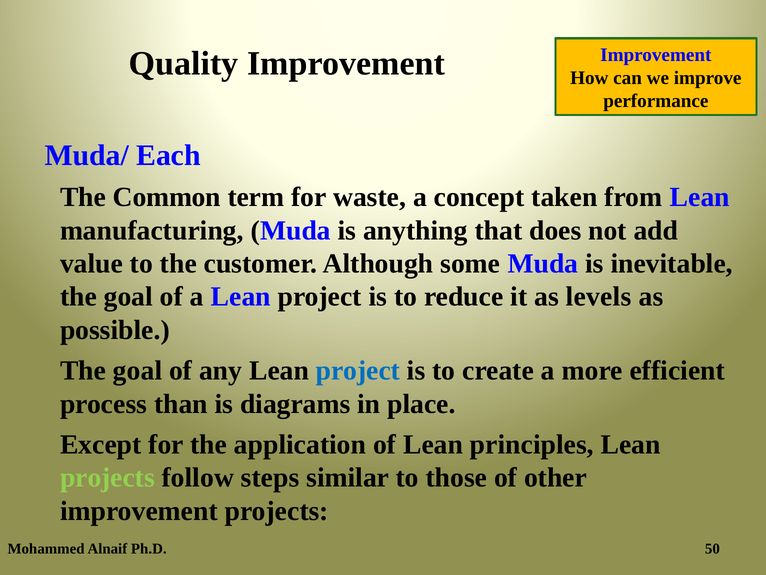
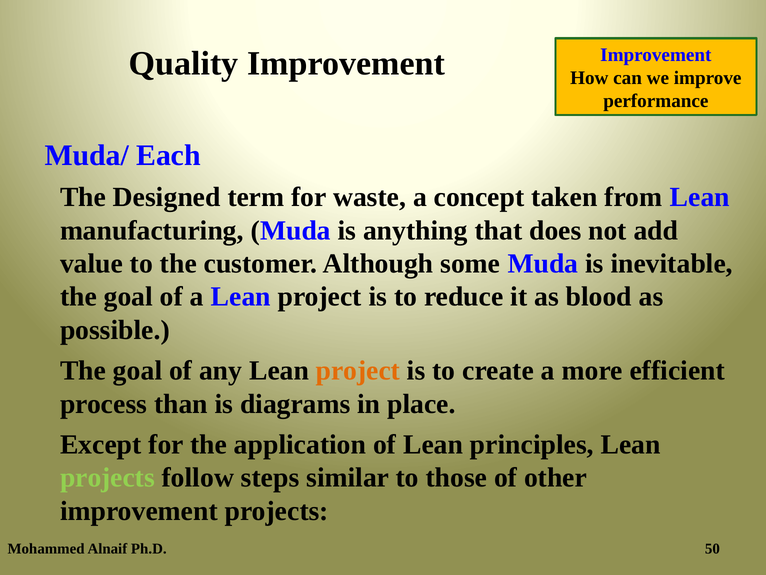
Common: Common -> Designed (167, 197)
levels: levels -> blood (599, 297)
project colour: blue -> orange (358, 370)
